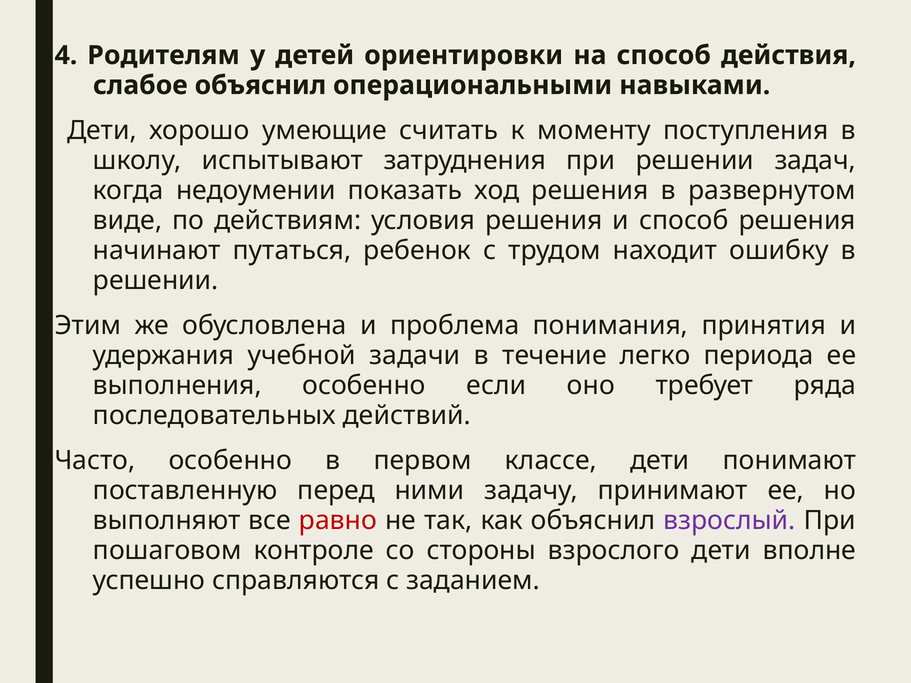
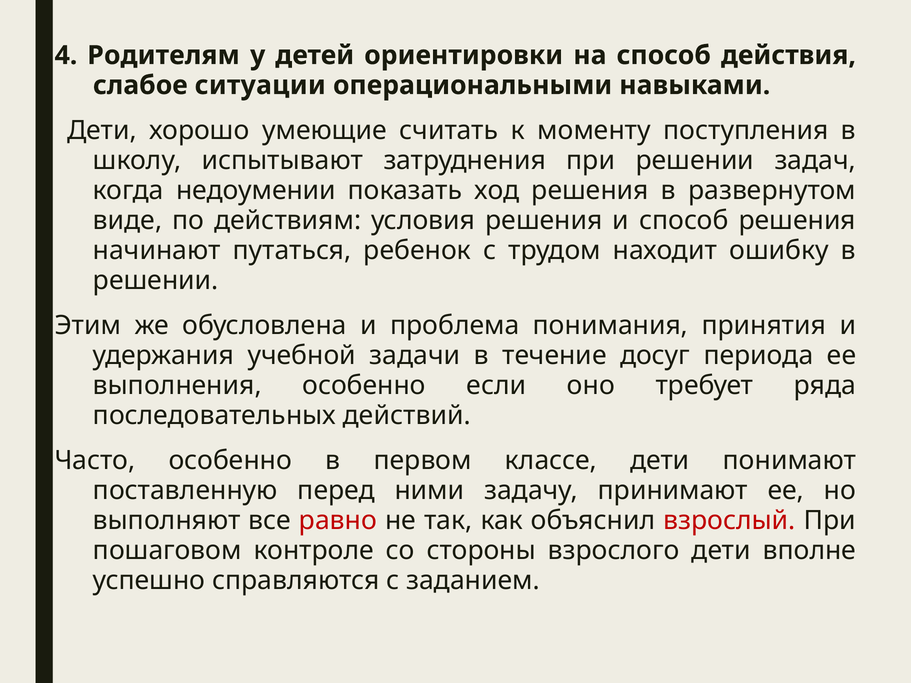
слабое объяснил: объяснил -> ситуации (260, 85)
легко: легко -> досуг (655, 356)
взрослый colour: purple -> red (729, 521)
